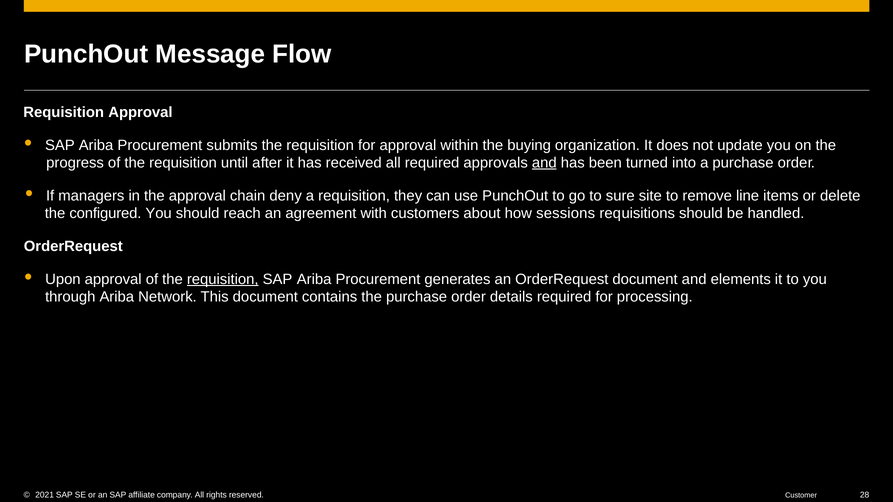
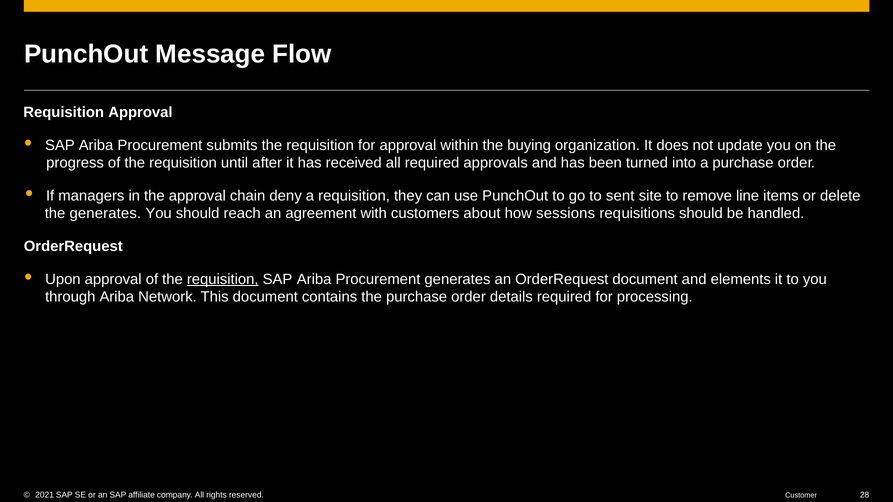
and underline: present -> none (544, 163)
sure: sure -> sent (620, 196)
the configured: configured -> generates (105, 213)
